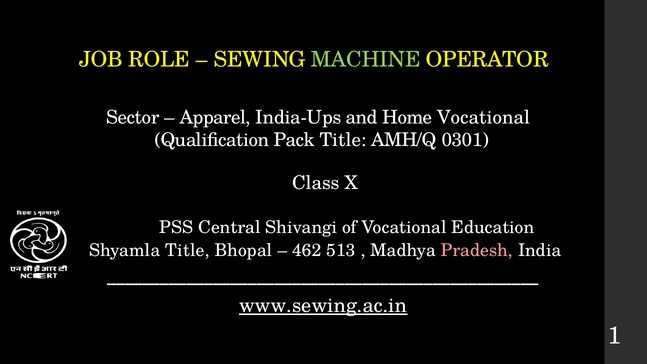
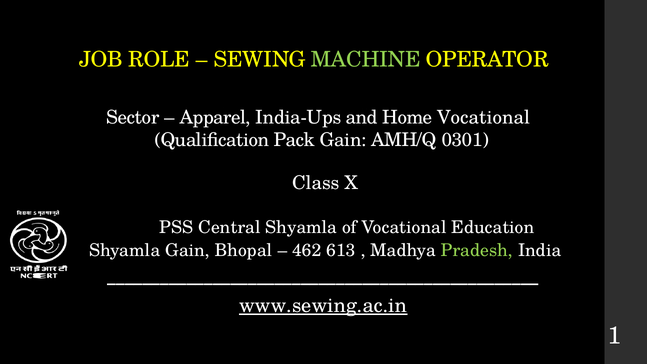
Pack Title: Title -> Gain (343, 140)
Central Shivangi: Shivangi -> Shyamla (301, 227)
Shyamla Title: Title -> Gain (188, 251)
513: 513 -> 613 (341, 251)
Pradesh colour: pink -> light green (477, 251)
